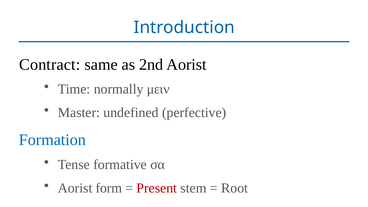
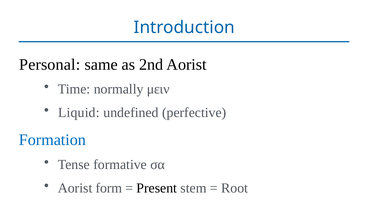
Contract: Contract -> Personal (50, 64)
Master: Master -> Liquid (79, 113)
Present colour: red -> black (157, 188)
